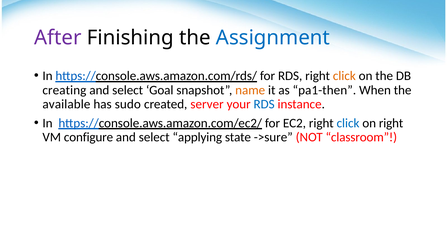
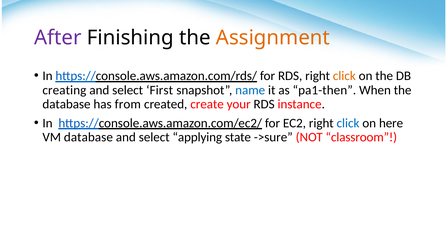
Assignment colour: blue -> orange (273, 38)
Goal: Goal -> First (160, 90)
name colour: orange -> blue (250, 90)
available: available -> database (66, 104)
sudo: sudo -> from (128, 104)
server: server -> create (207, 104)
RDS colour: blue -> black (264, 104)
on right: right -> here (391, 123)
VM configure: configure -> database (88, 137)
